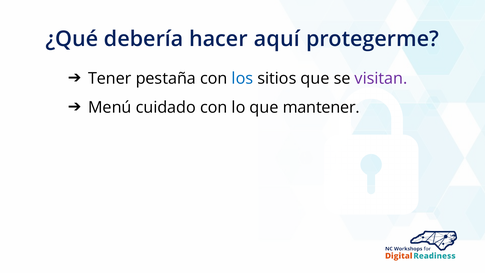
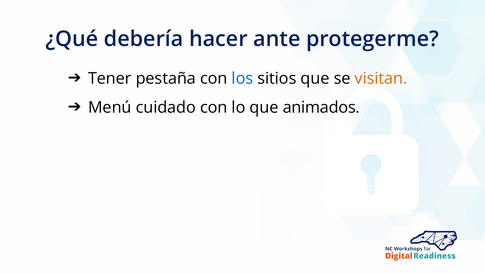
aquí: aquí -> ante (277, 39)
visitan colour: purple -> orange (381, 78)
mantener: mantener -> animados (321, 107)
